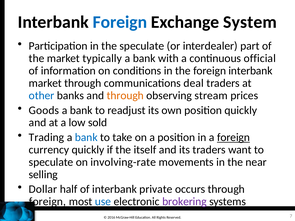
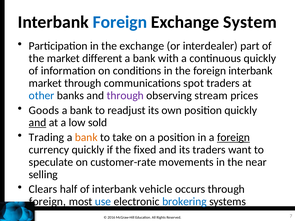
the speculate: speculate -> exchange (142, 46)
typically: typically -> different (102, 58)
continuous official: official -> quickly (260, 58)
deal: deal -> spot (194, 83)
through colour: orange -> purple (125, 96)
and underline: none -> present (38, 123)
bank colour: blue -> orange (86, 137)
itself: itself -> fixed (145, 150)
involving-rate: involving-rate -> customer-rate (123, 162)
Dollar: Dollar -> Clears (43, 189)
private: private -> vehicle (156, 189)
brokering colour: purple -> blue (184, 202)
